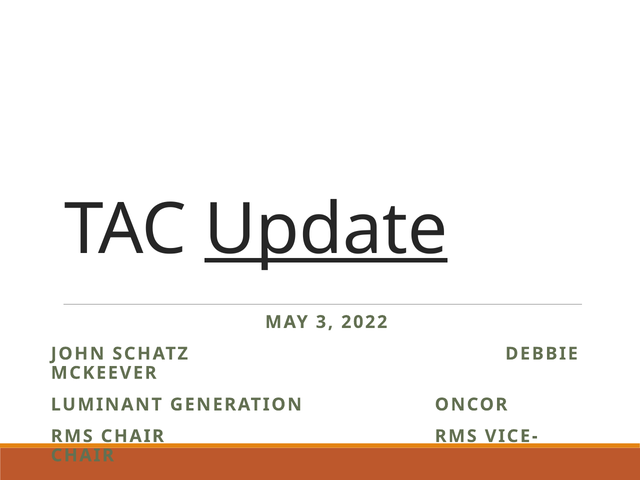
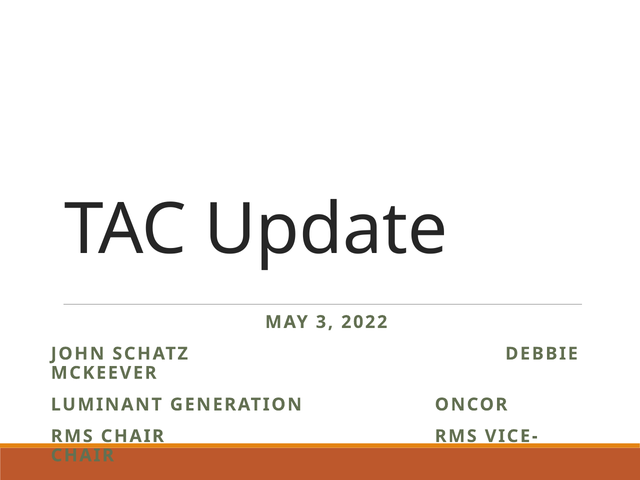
Update underline: present -> none (326, 230)
